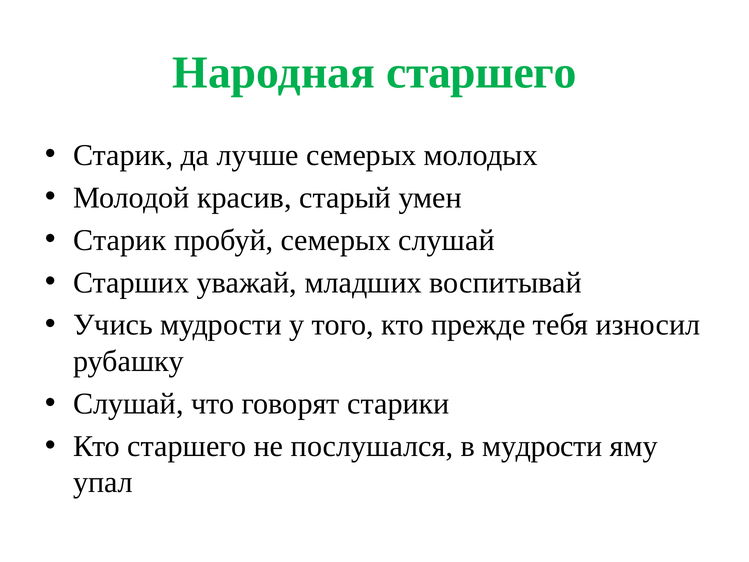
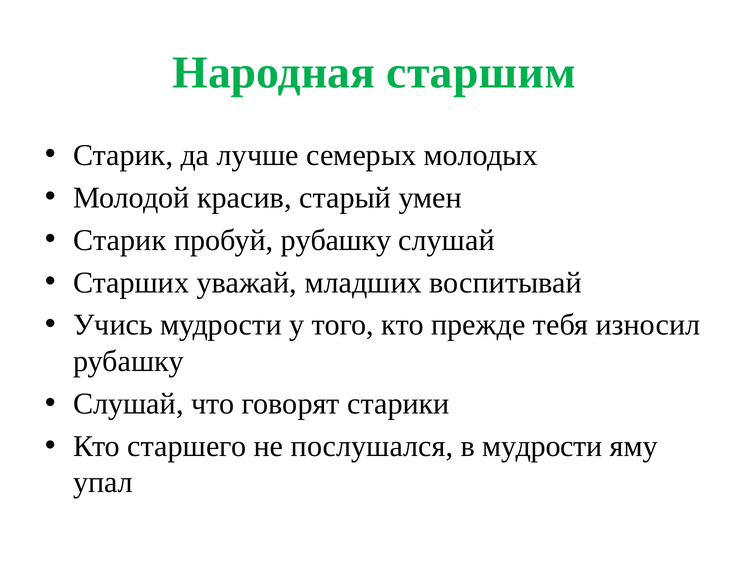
Народная старшего: старшего -> старшим (481, 73)
пробуй семерых: семерых -> рубашку (336, 240)
